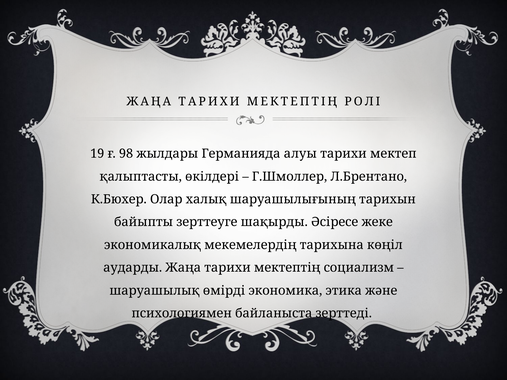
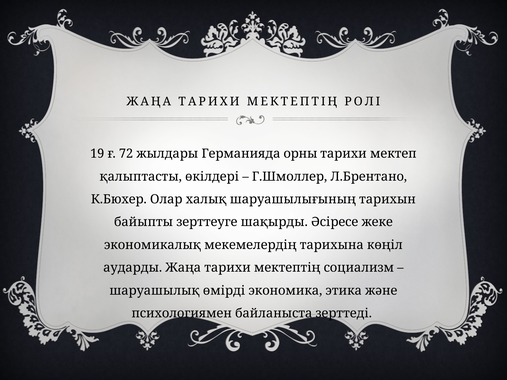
98: 98 -> 72 (126, 154)
алуы: алуы -> орны (300, 154)
